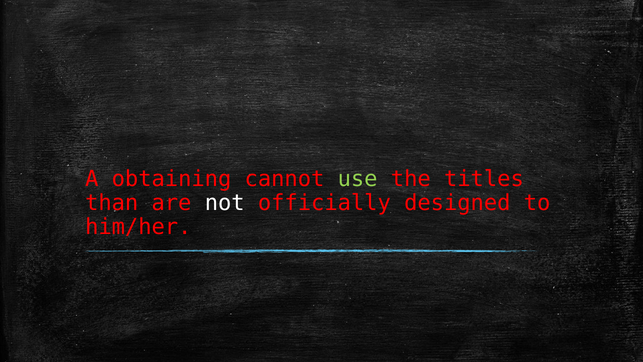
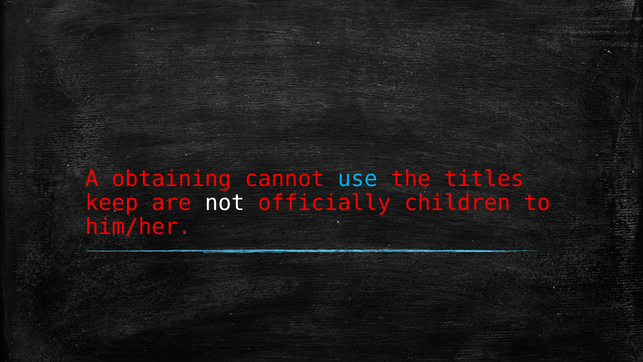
use colour: light green -> light blue (358, 179)
than: than -> keep (112, 203)
designed: designed -> children (457, 203)
